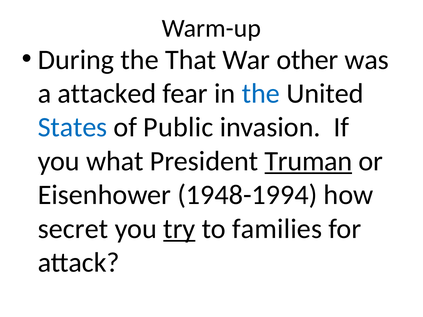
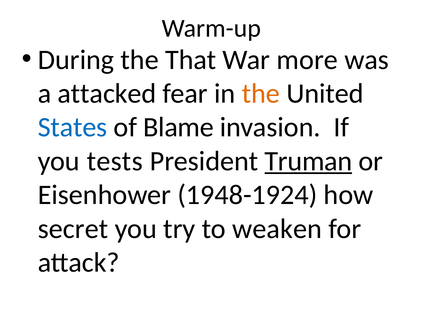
other: other -> more (307, 60)
the colour: blue -> orange (261, 94)
Public: Public -> Blame (179, 127)
what: what -> tests (115, 161)
1948-1994: 1948-1994 -> 1948-1924 (247, 195)
try underline: present -> none (179, 229)
families: families -> weaken (277, 229)
